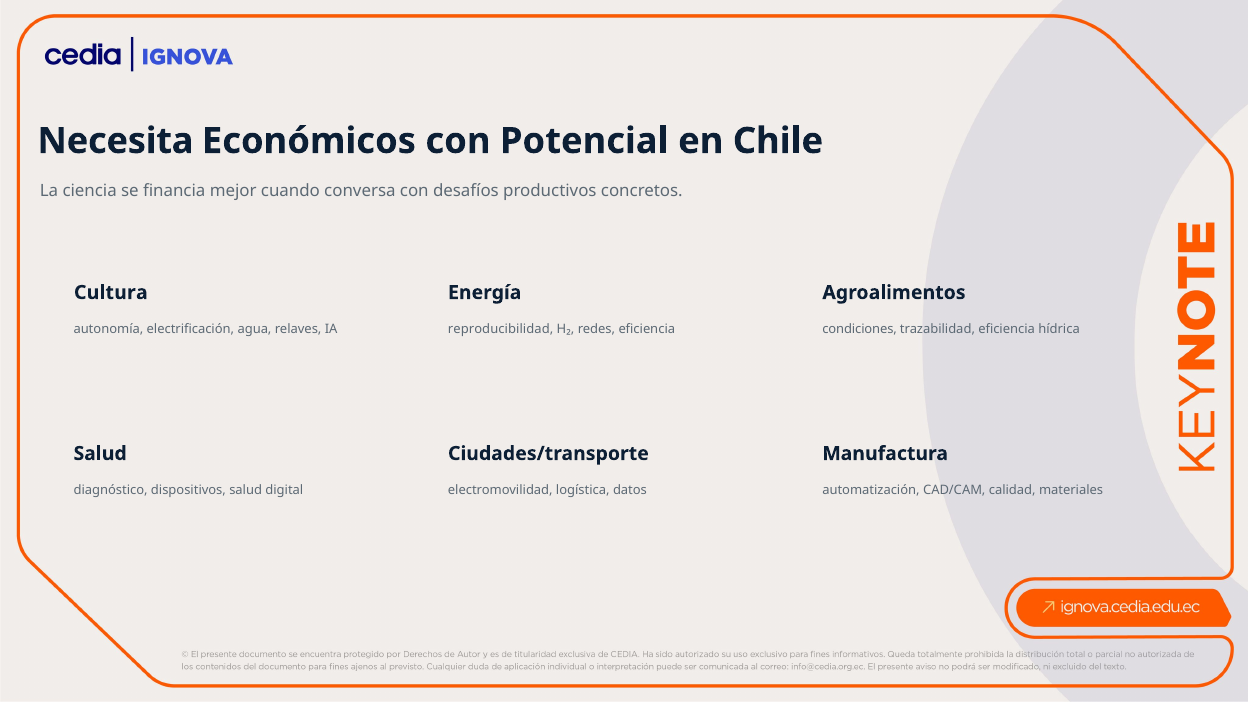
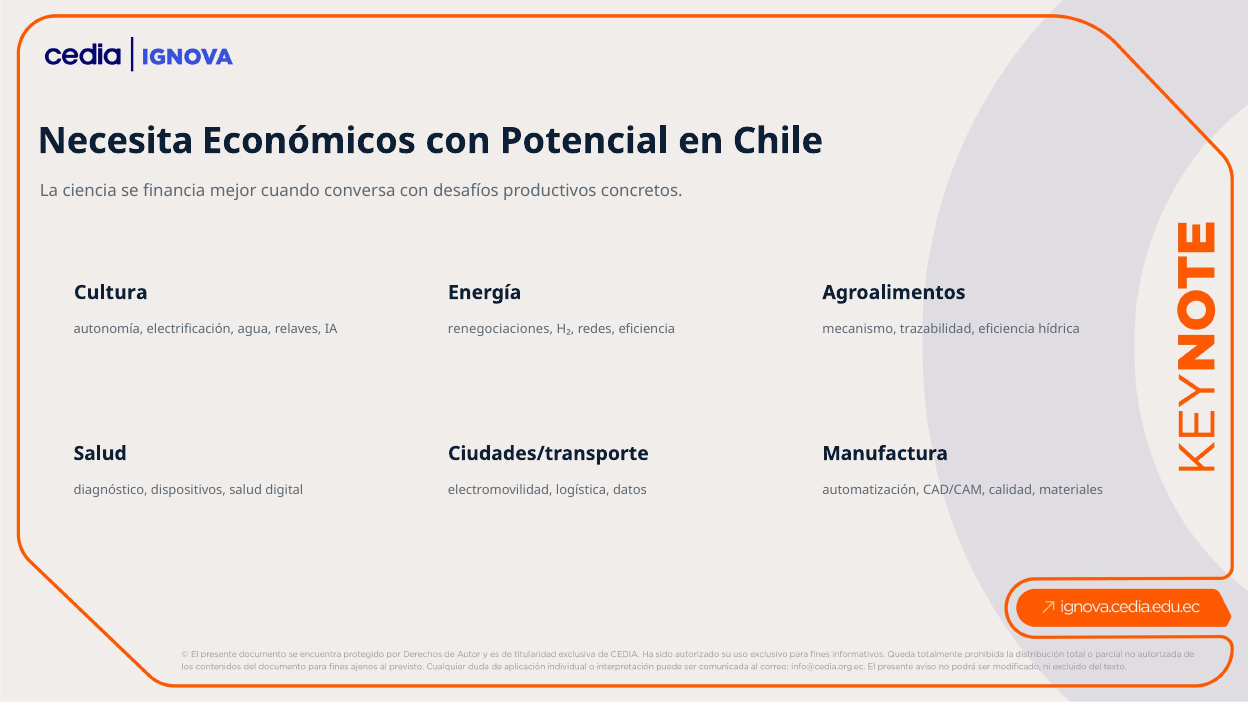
reproducibilidad: reproducibilidad -> renegociaciones (501, 329)
condiciones: condiciones -> mecanismo (860, 329)
